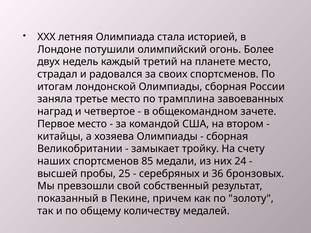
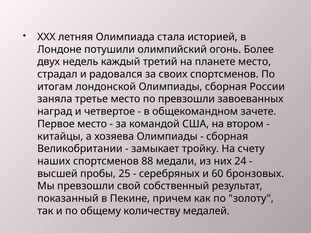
по трамплина: трамплина -> превзошли (186, 99)
85: 85 -> 88 (147, 161)
36: 36 -> 60 (217, 174)
